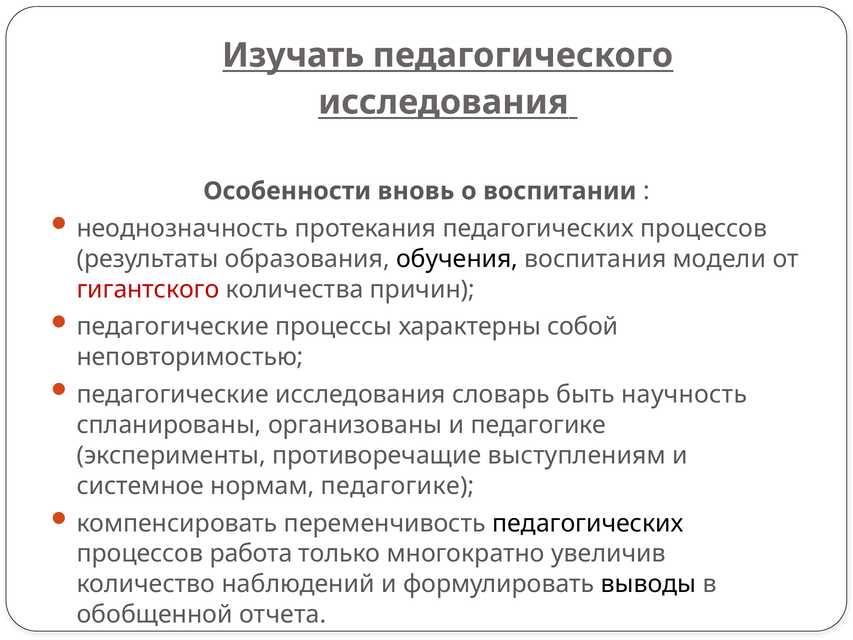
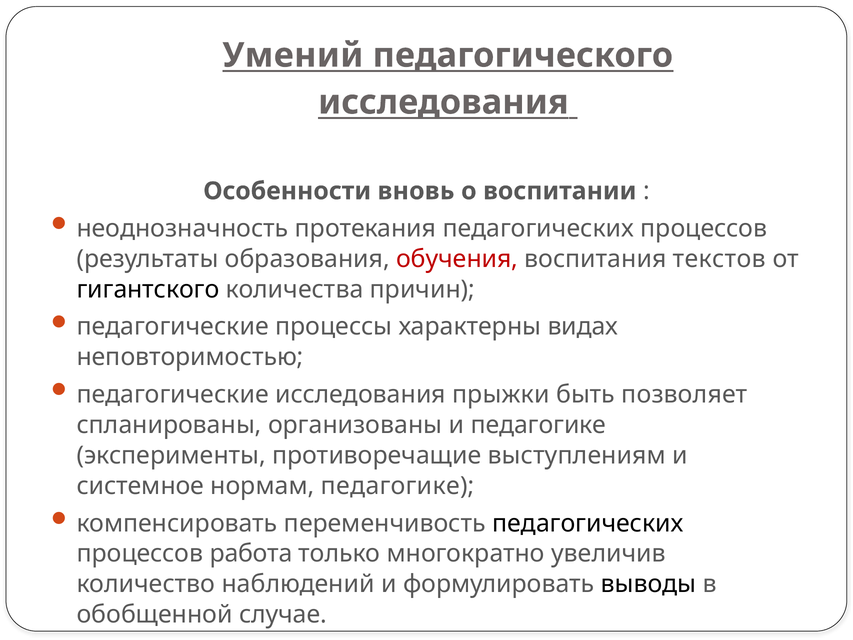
Изучать: Изучать -> Умений (293, 55)
обучения colour: black -> red (457, 259)
модели: модели -> текстов (719, 259)
гигантского colour: red -> black (148, 289)
собой: собой -> видах (583, 327)
словарь: словарь -> прыжки (501, 394)
научность: научность -> позволяет (684, 394)
отчета: отчета -> случае (283, 614)
